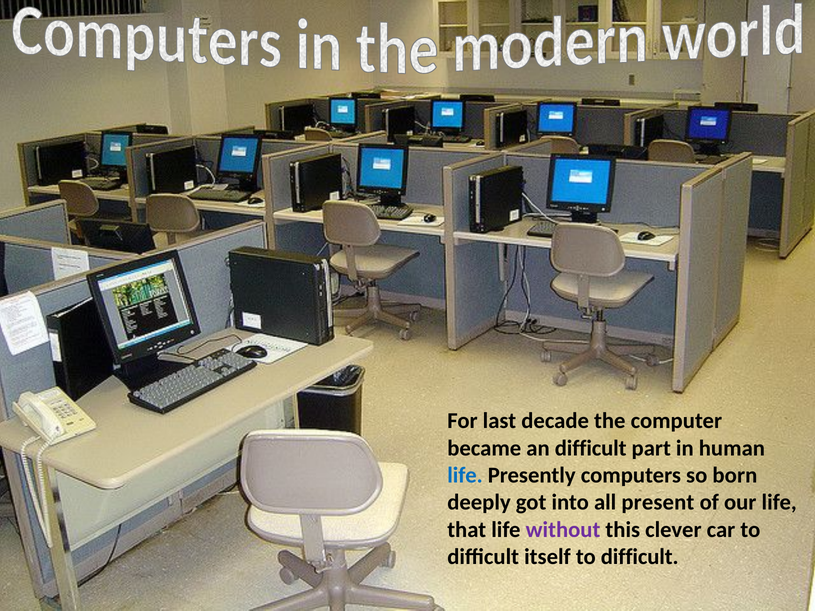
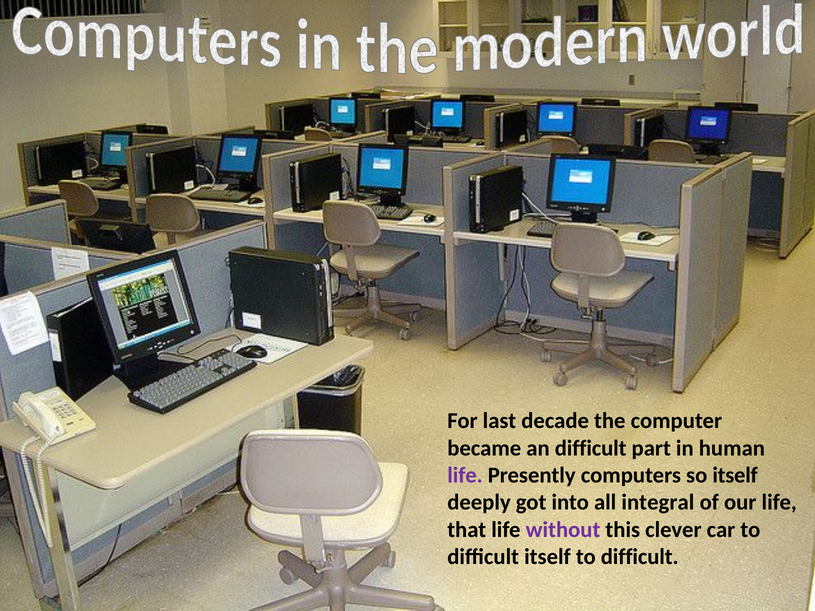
life colour: blue -> purple (465, 475)
so born: born -> itself (735, 475)
present: present -> integral (658, 503)
